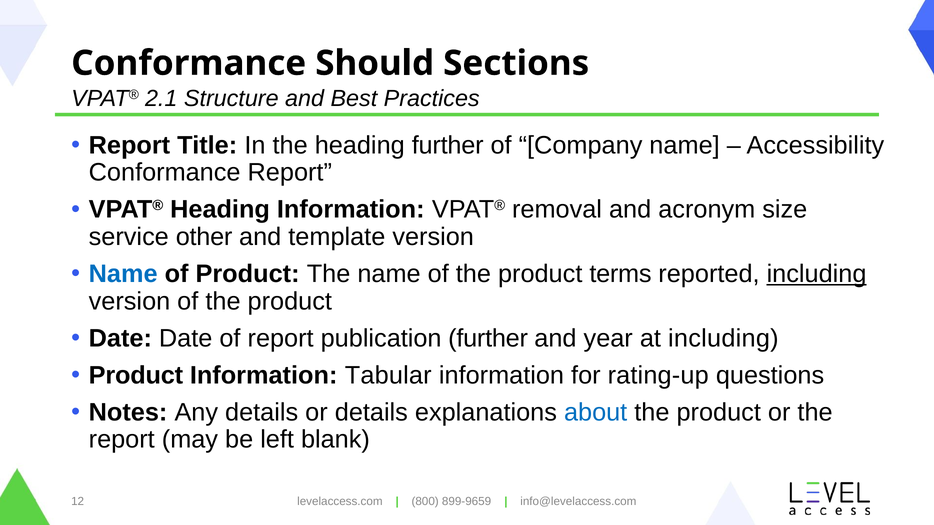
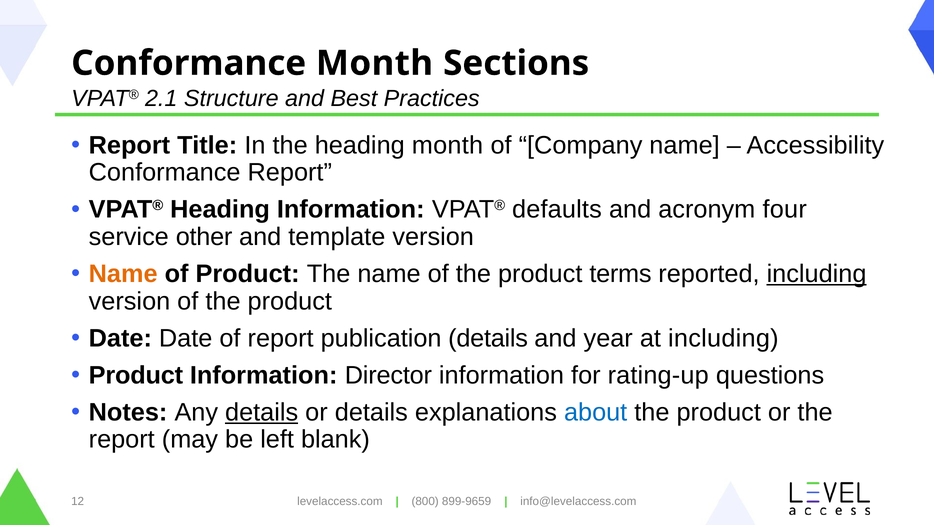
Conformance Should: Should -> Month (374, 63)
heading further: further -> month (447, 145)
removal: removal -> defaults (557, 210)
size: size -> four (785, 210)
Name colour: blue -> orange (123, 274)
publication further: further -> details (488, 338)
Tabular: Tabular -> Director (388, 375)
details underline: none -> present (262, 413)
